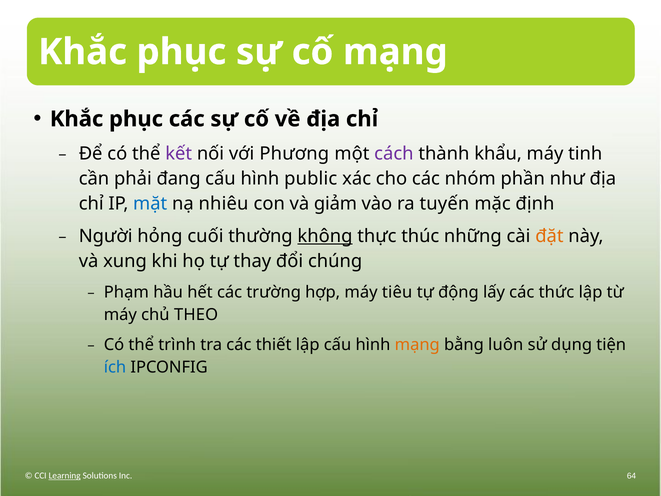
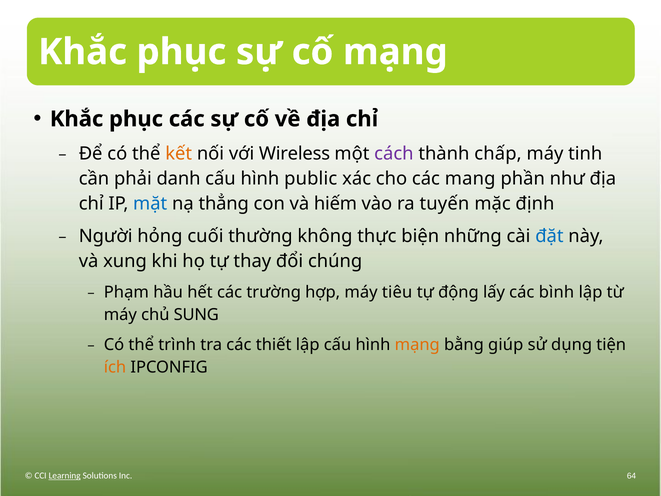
kết colour: purple -> orange (179, 153)
Phương: Phương -> Wireless (294, 153)
khẩu: khẩu -> chấp (498, 153)
đang: đang -> danh (179, 178)
nhóm: nhóm -> mang (470, 178)
nhiêu: nhiêu -> thẳng (224, 204)
giảm: giảm -> hiếm (335, 204)
không underline: present -> none (325, 236)
thúc: thúc -> biện (420, 236)
đặt colour: orange -> blue (549, 236)
thức: thức -> bình (556, 292)
THEO: THEO -> SUNG (196, 315)
luôn: luôn -> giúp (506, 345)
ích colour: blue -> orange (115, 367)
